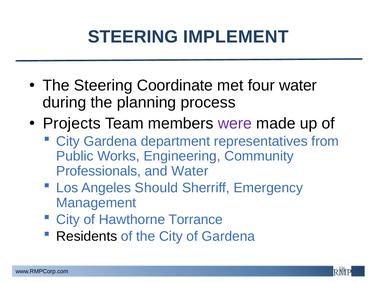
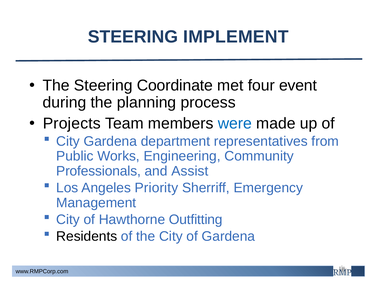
four water: water -> event (298, 85)
were colour: purple -> blue (235, 123)
and Water: Water -> Assist (190, 171)
Should: Should -> Priority (156, 188)
Torrance: Torrance -> Outfitting (196, 219)
